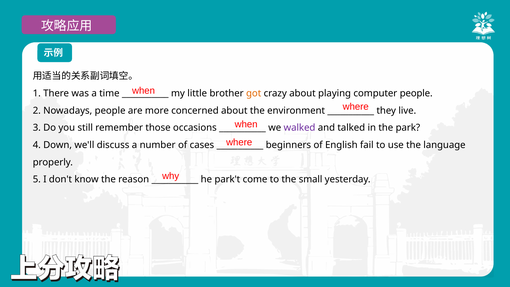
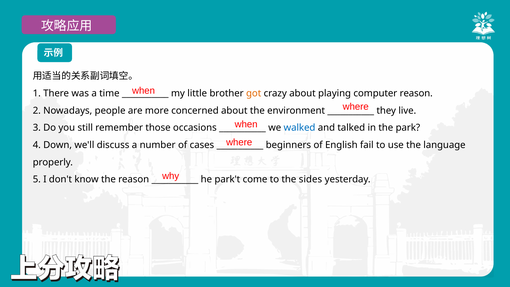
computer people: people -> reason (416, 93)
walked colour: purple -> blue (300, 128)
small: small -> sides (310, 179)
